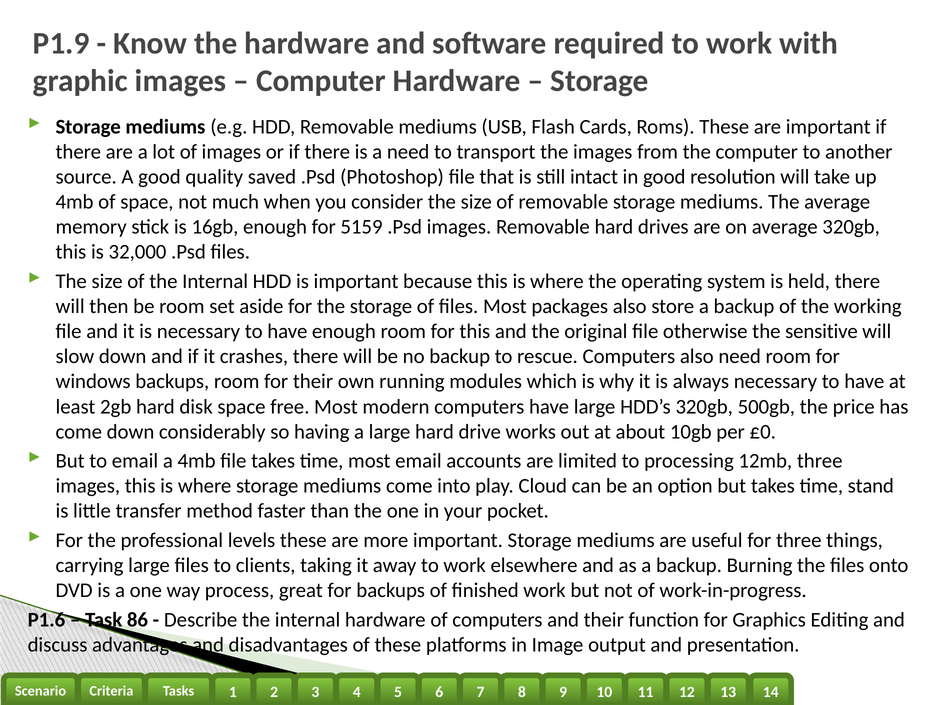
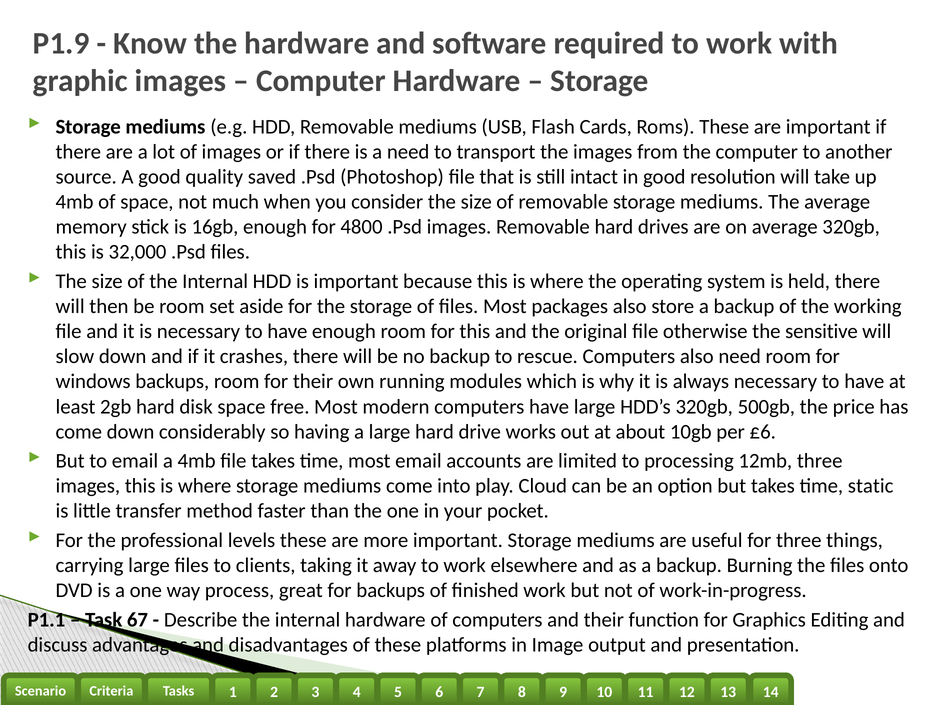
5159: 5159 -> 4800 (361, 227)
£0: £0 -> £6 (763, 431)
stand: stand -> static (871, 486)
P1.6: P1.6 -> P1.1 (46, 619)
86: 86 -> 67 (137, 619)
